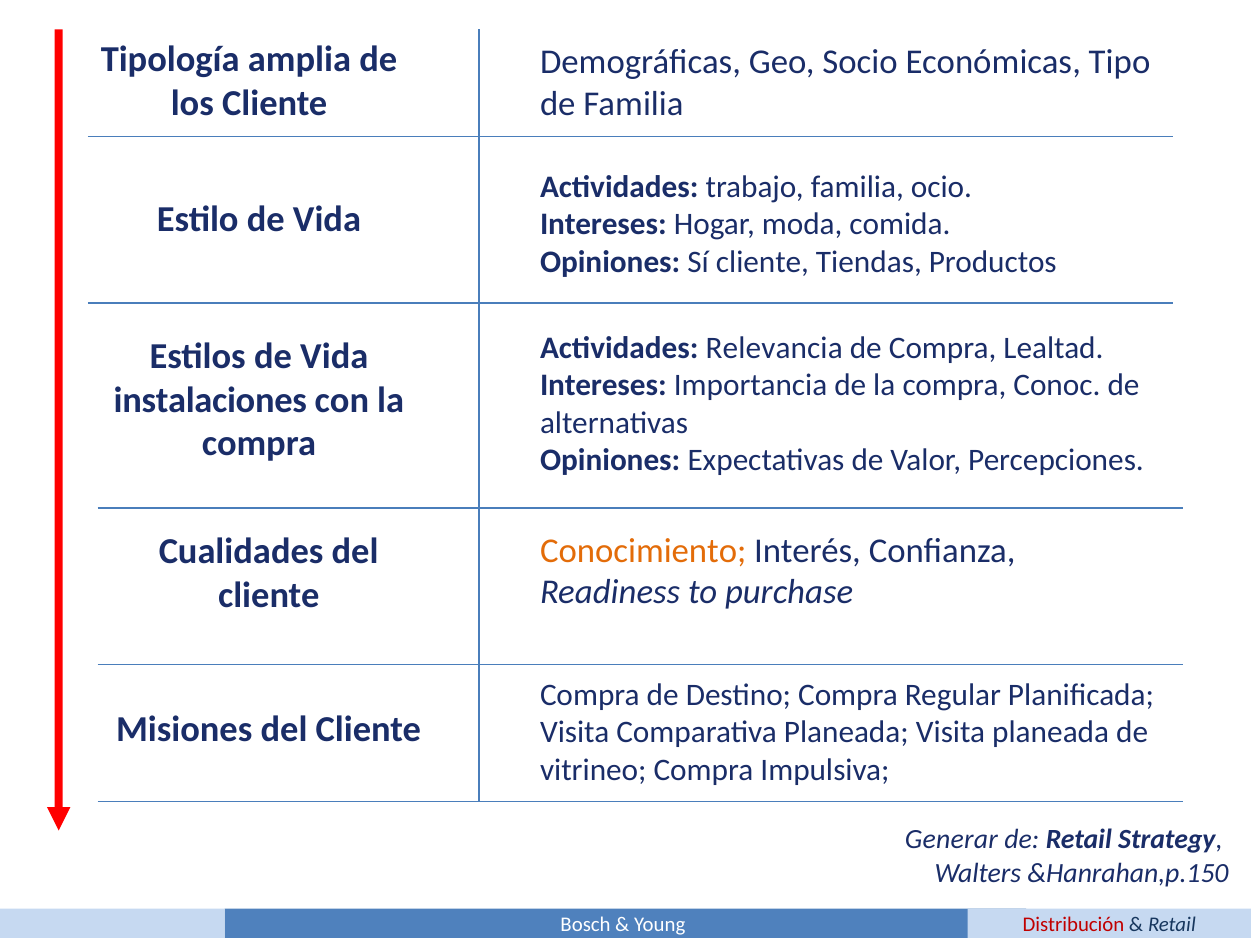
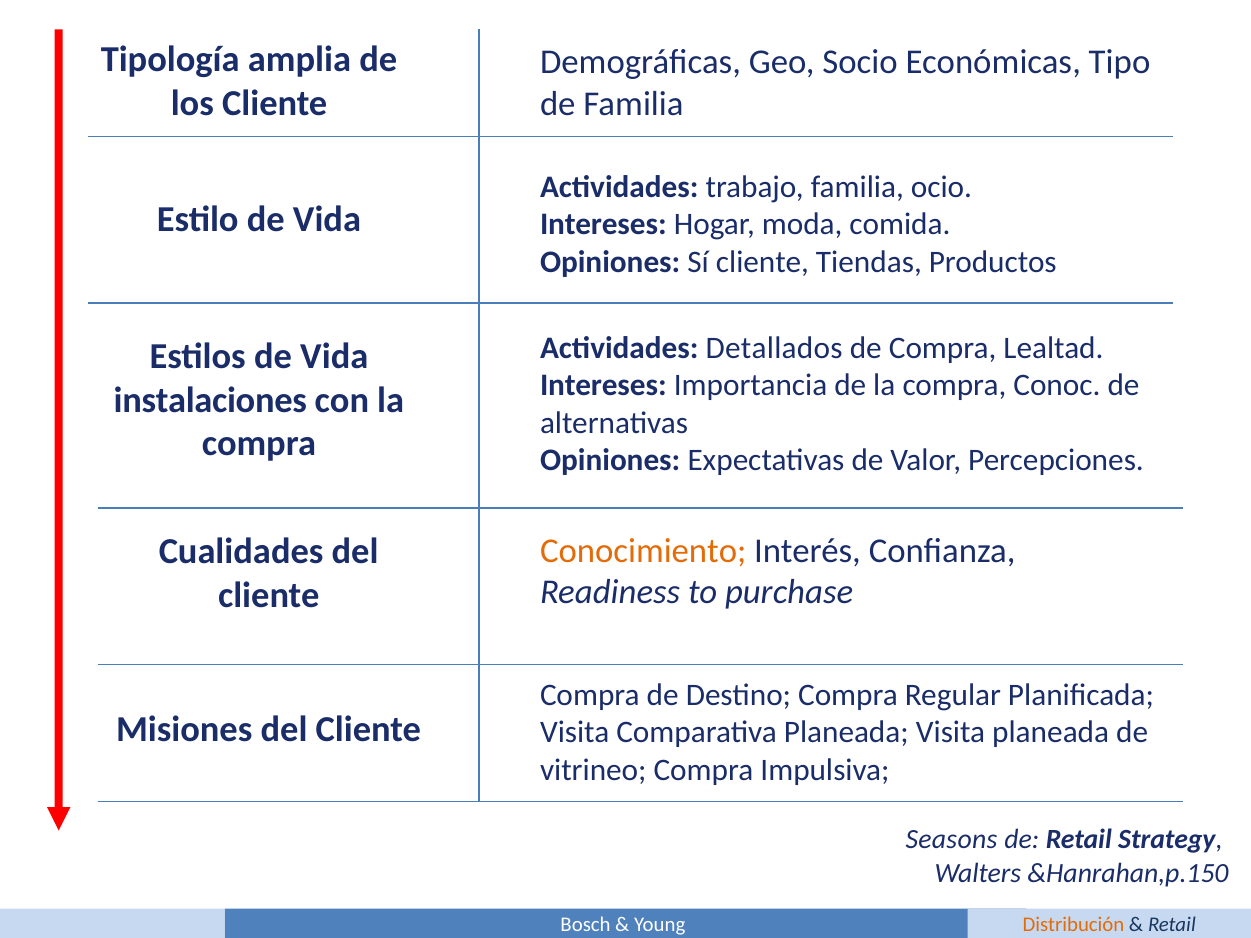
Relevancia: Relevancia -> Detallados (774, 348)
Generar: Generar -> Seasons (951, 840)
Distribución colour: red -> orange (1073, 925)
